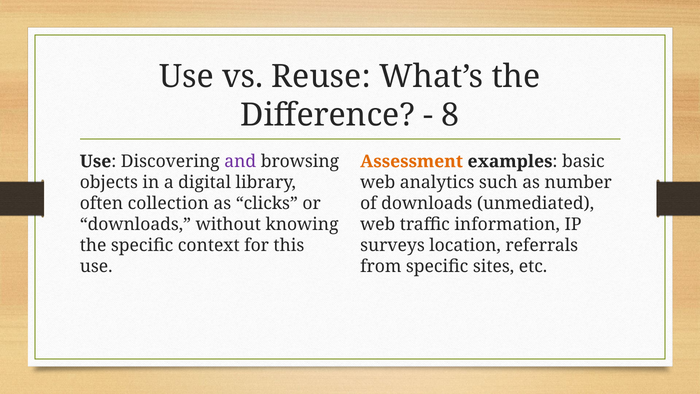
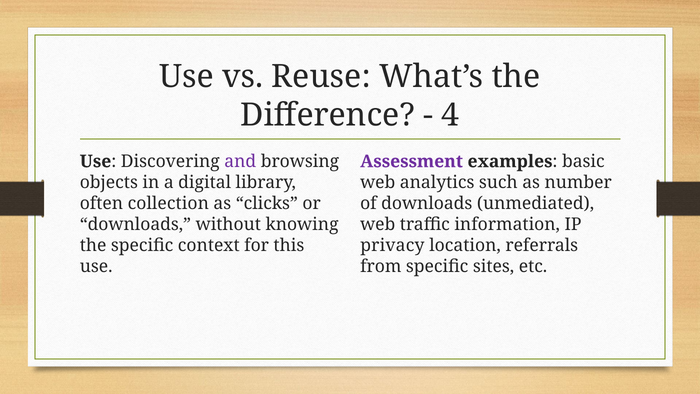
8: 8 -> 4 (450, 115)
Assessment colour: orange -> purple (412, 161)
surveys: surveys -> privacy (392, 245)
